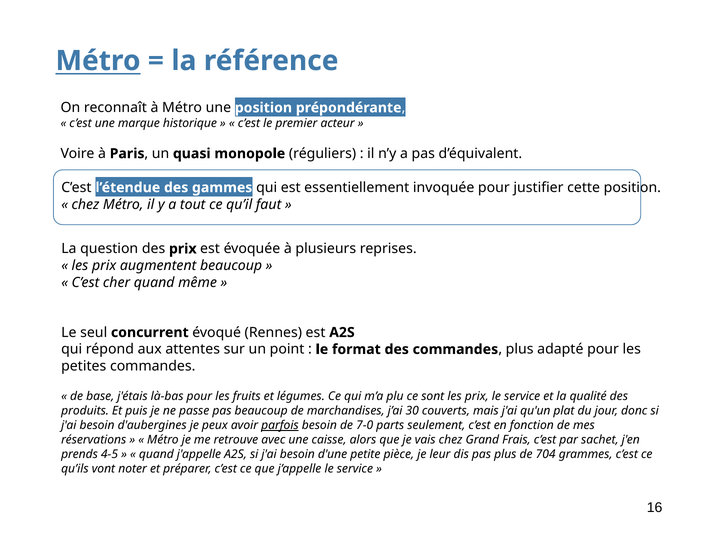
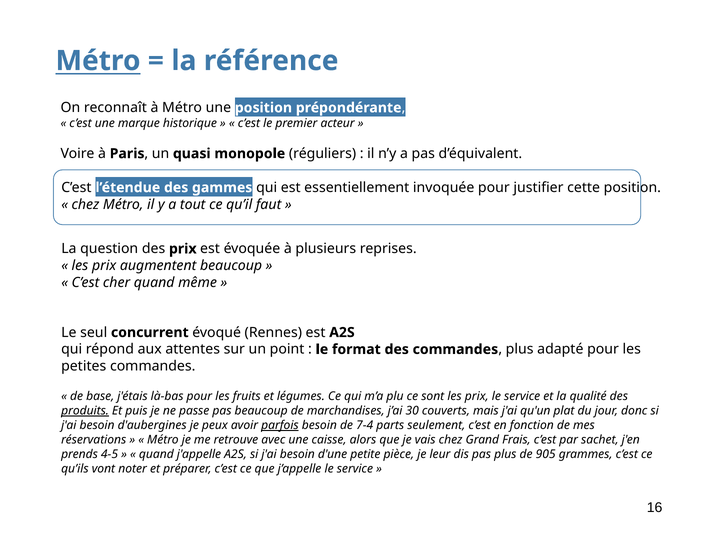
produits underline: none -> present (85, 411)
7-0: 7-0 -> 7-4 (365, 425)
704: 704 -> 905 (546, 454)
